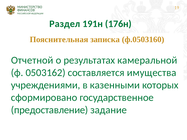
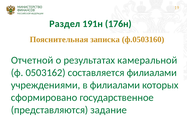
составляется имущества: имущества -> филиалами (152, 73)
в казенными: казенными -> филиалами (115, 85)
предоставление: предоставление -> представляются (50, 110)
